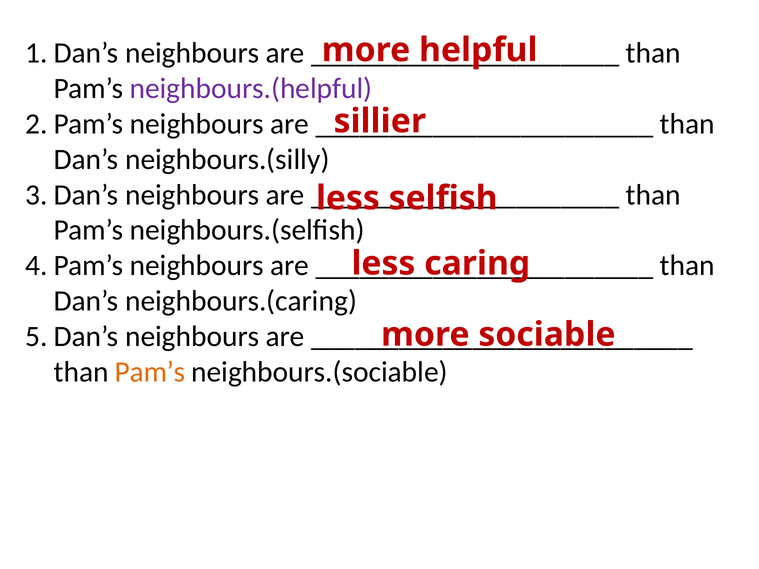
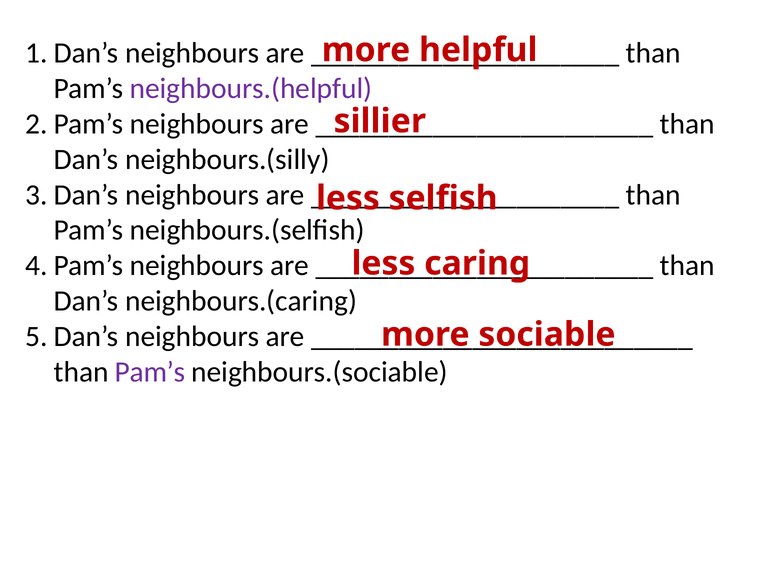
Pam’s colour: orange -> purple (150, 372)
